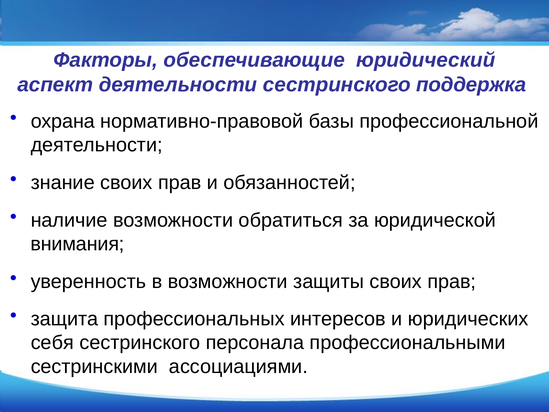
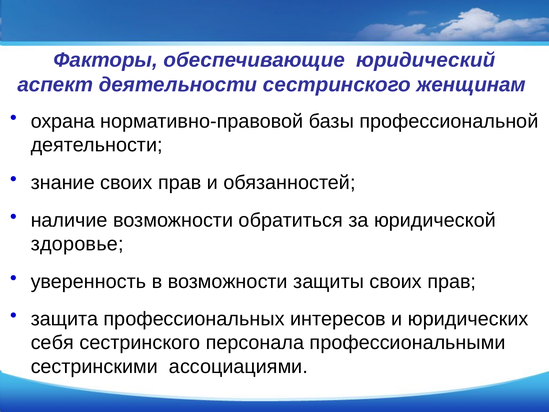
поддержка: поддержка -> женщинам (471, 85)
внимания: внимания -> здоровье (77, 244)
